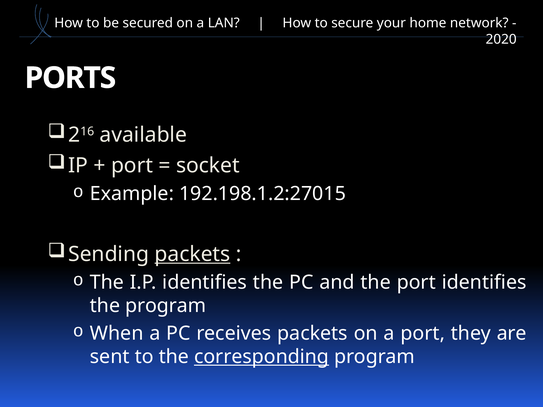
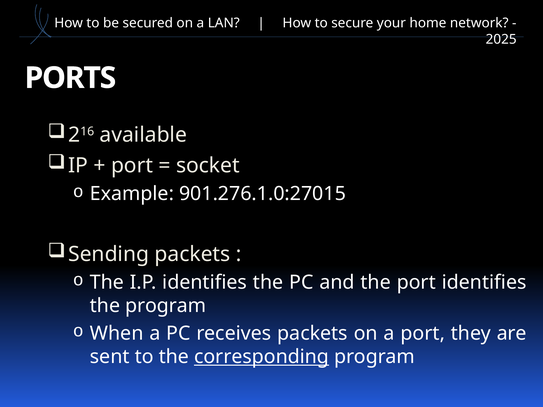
2020: 2020 -> 2025 (501, 39)
192.198.1.2:27015: 192.198.1.2:27015 -> 901.276.1.0:27015 (263, 194)
packets underline: present -> none (192, 254)
